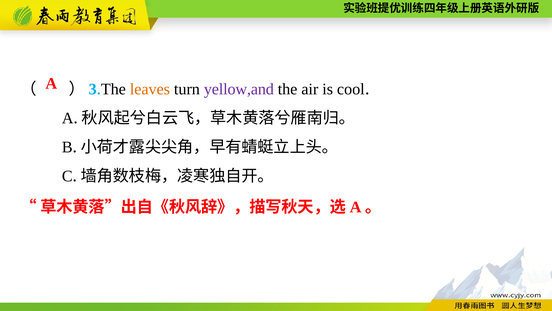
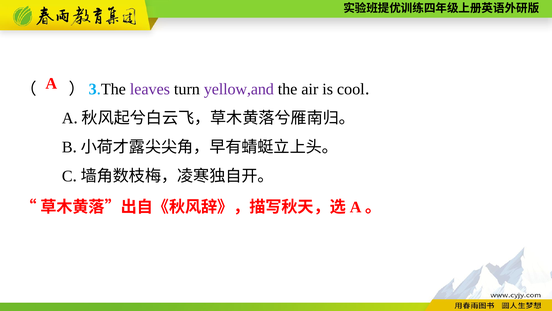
leaves colour: orange -> purple (150, 89)
